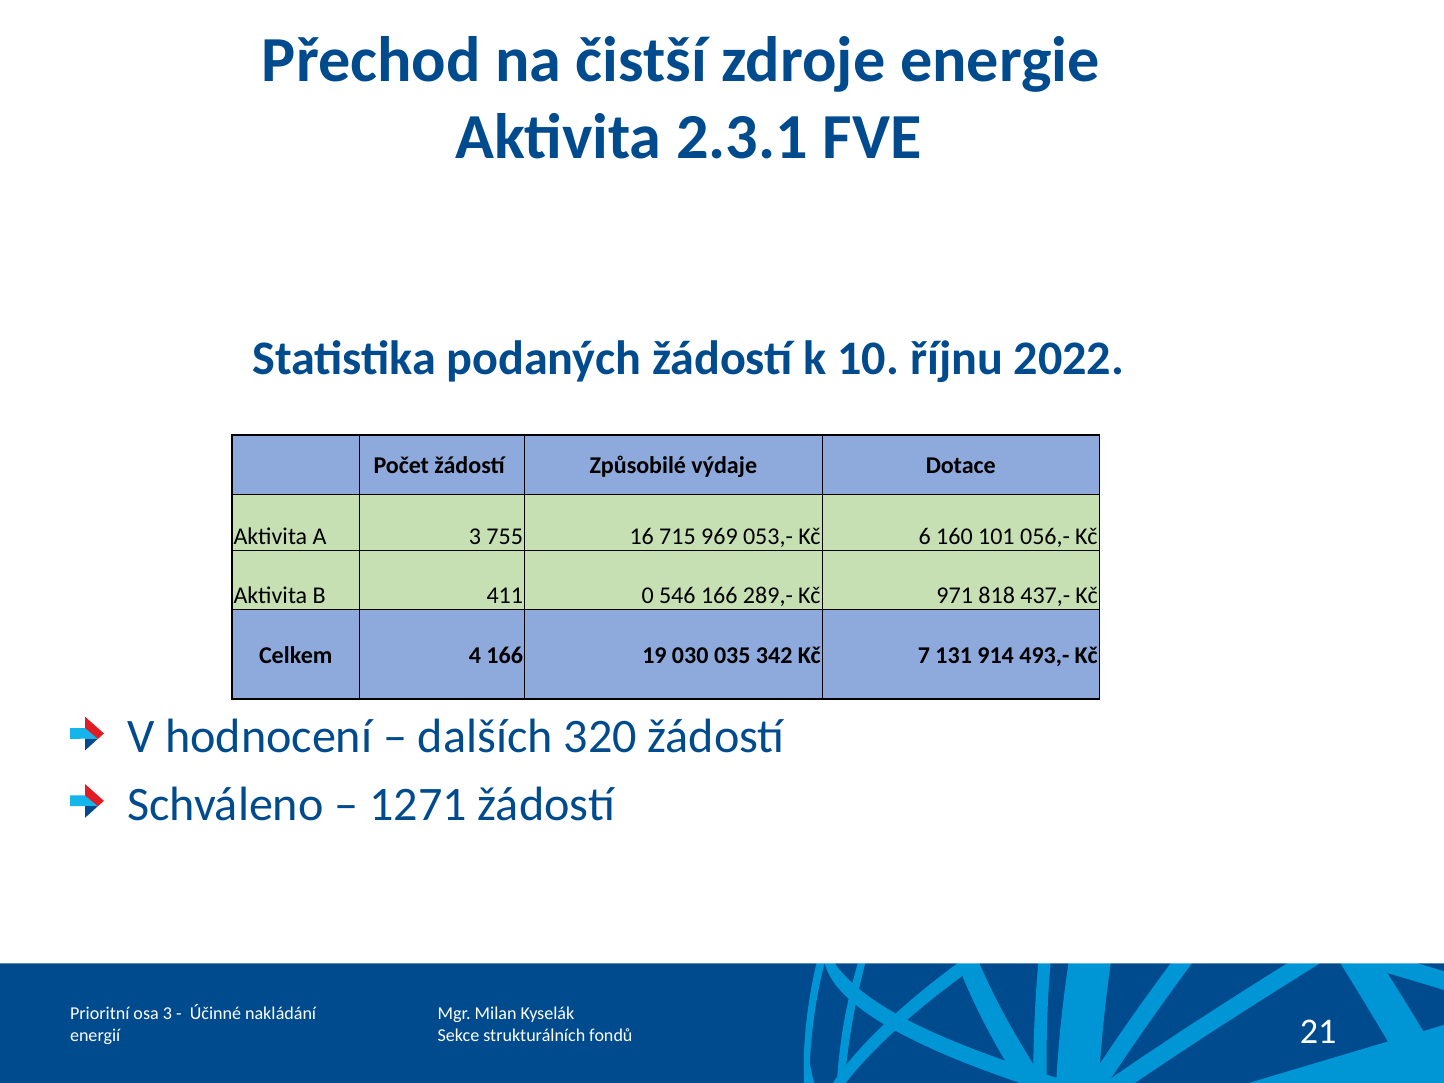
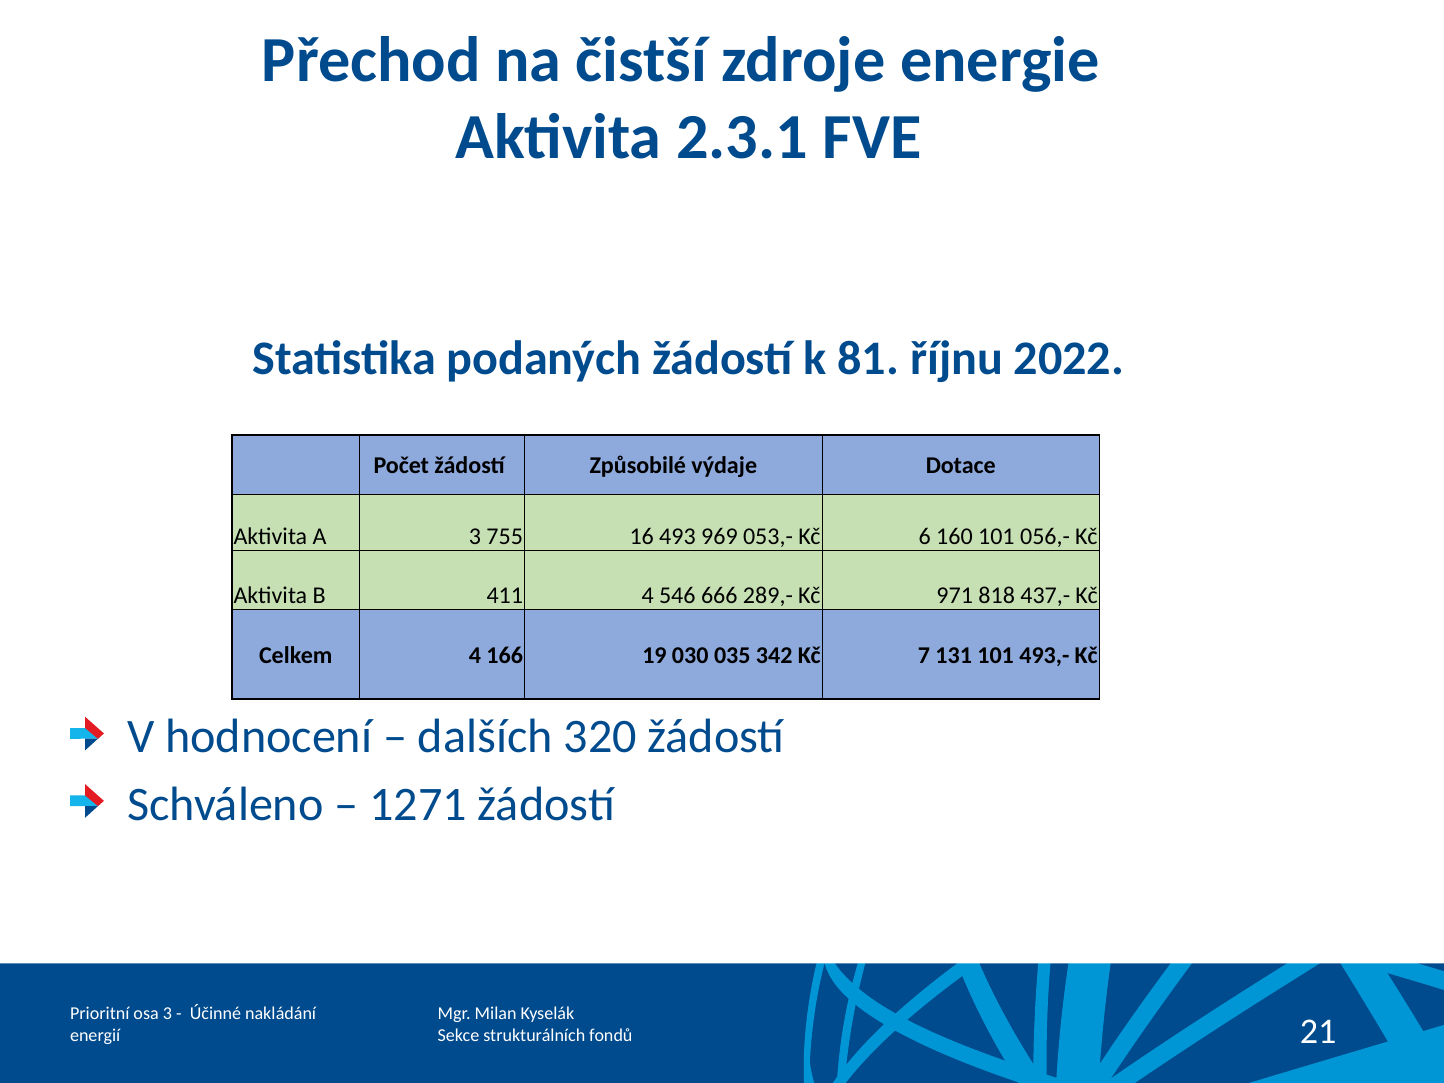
10: 10 -> 81 (868, 358)
715: 715 -> 493 (677, 536)
411 0: 0 -> 4 (648, 595)
546 166: 166 -> 666 (719, 595)
131 914: 914 -> 101 (996, 655)
